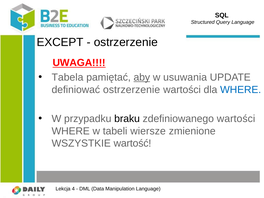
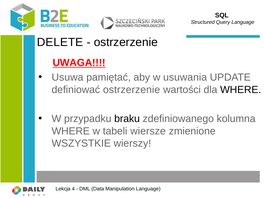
EXCEPT: EXCEPT -> DELETE (60, 42)
Tabela: Tabela -> Usuwa (68, 77)
aby underline: present -> none (142, 77)
WHERE colour: blue -> black (241, 90)
zdefiniowanego wartości: wartości -> kolumna (236, 119)
wartość: wartość -> wierszy (132, 143)
